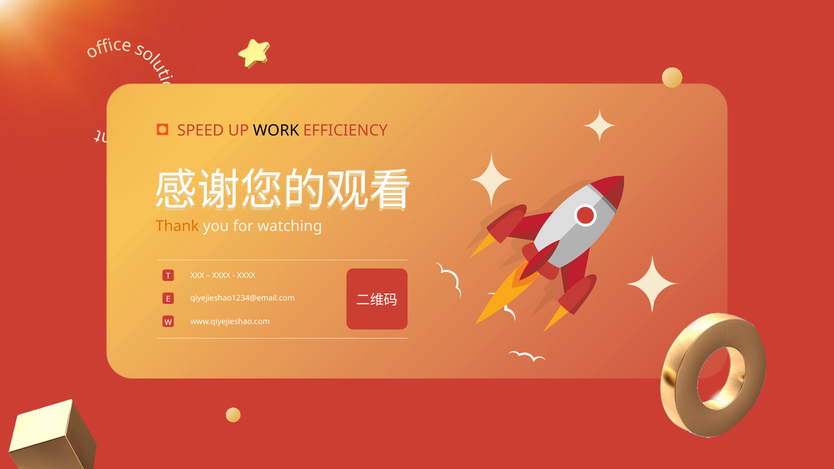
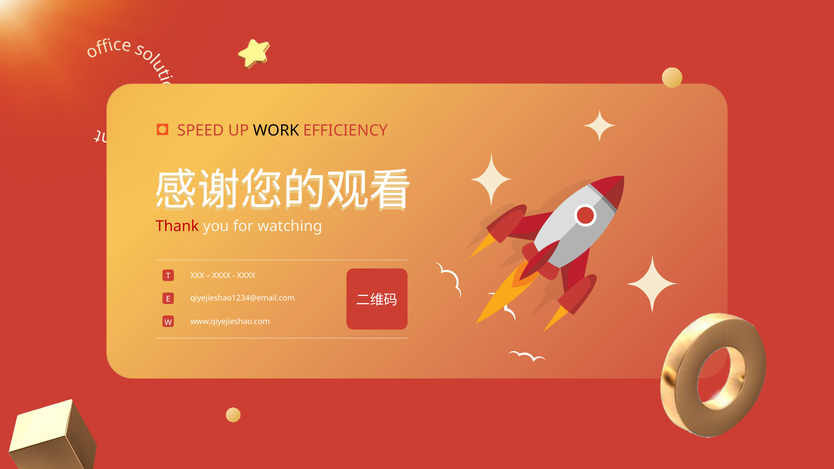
Thank colour: orange -> red (177, 226)
